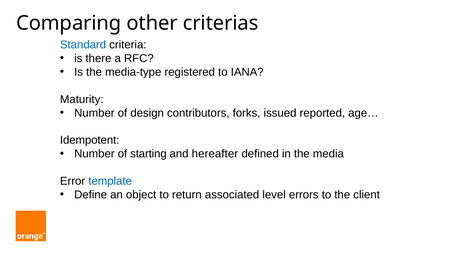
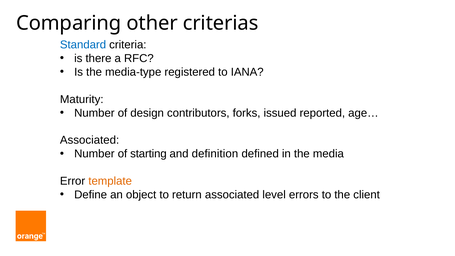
Idempotent: Idempotent -> Associated (90, 140)
hereafter: hereafter -> definition (215, 154)
template colour: blue -> orange (110, 181)
